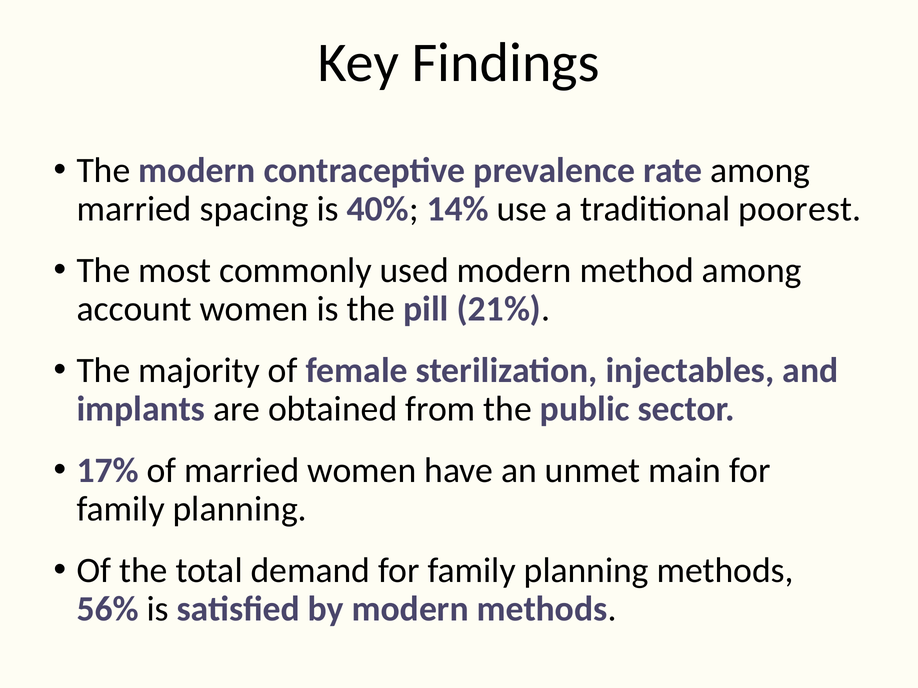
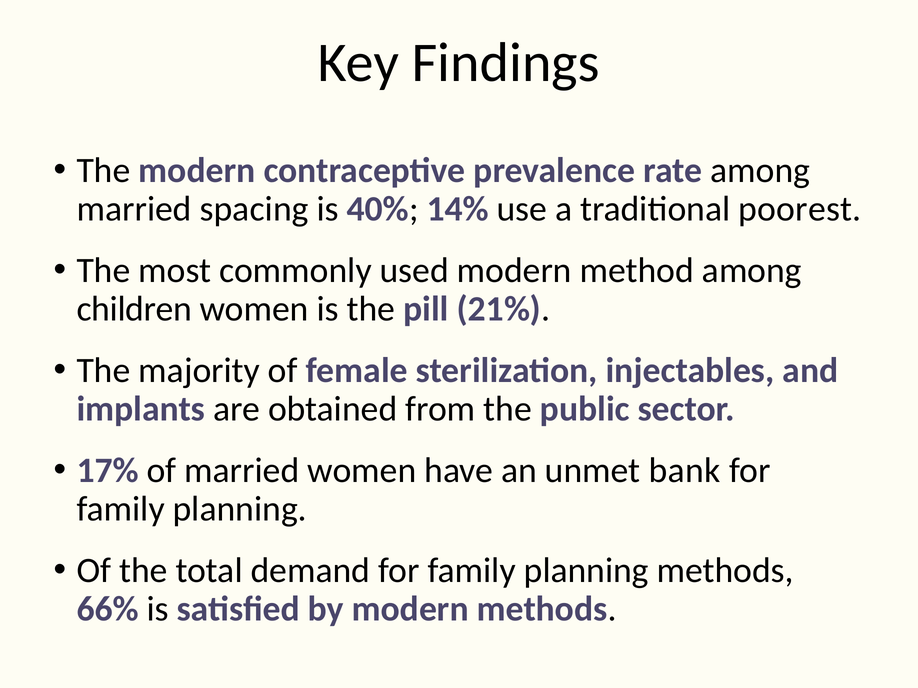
account: account -> children (134, 309)
main: main -> bank (685, 471)
56%: 56% -> 66% (108, 609)
